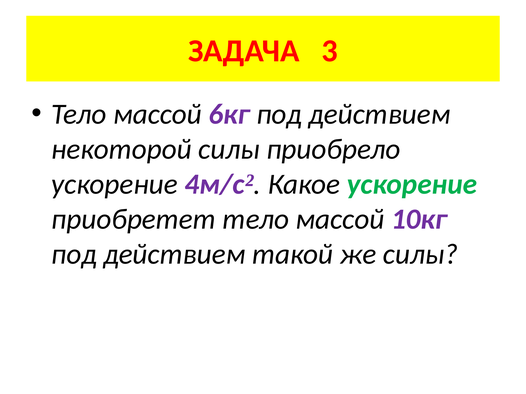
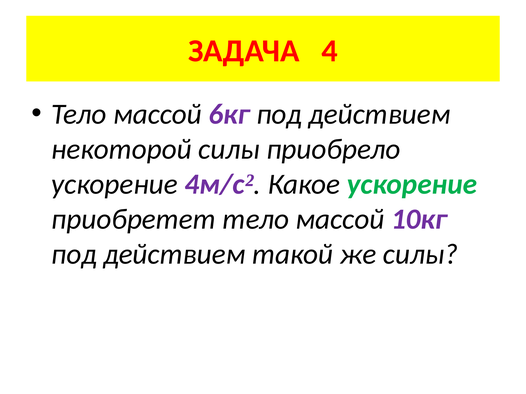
3: 3 -> 4 (330, 51)
